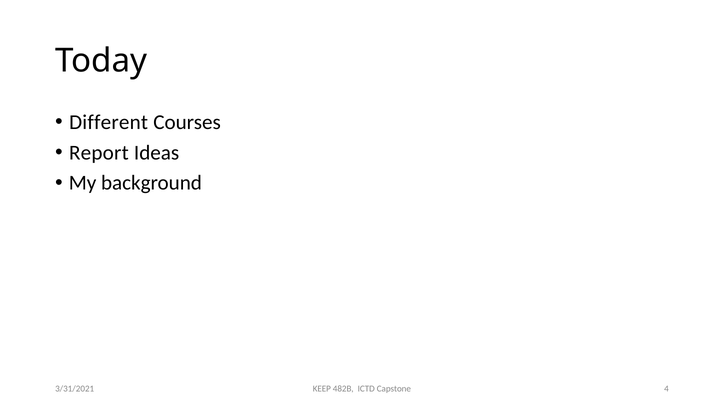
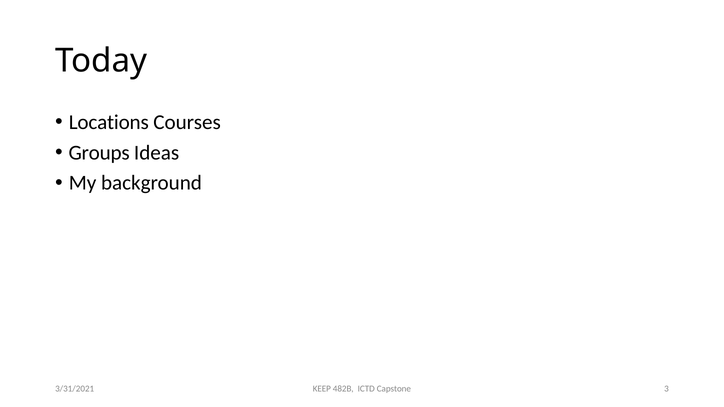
Different: Different -> Locations (109, 122)
Report: Report -> Groups (99, 153)
4: 4 -> 3 (667, 389)
